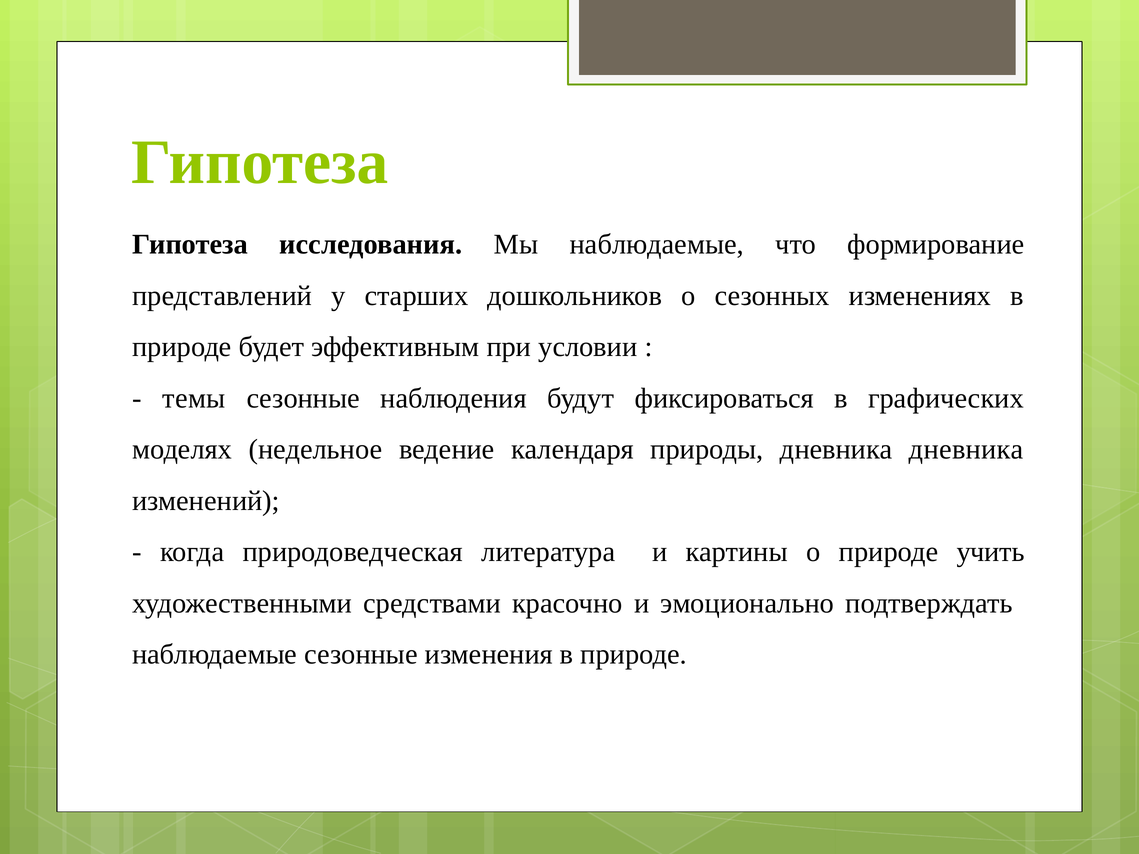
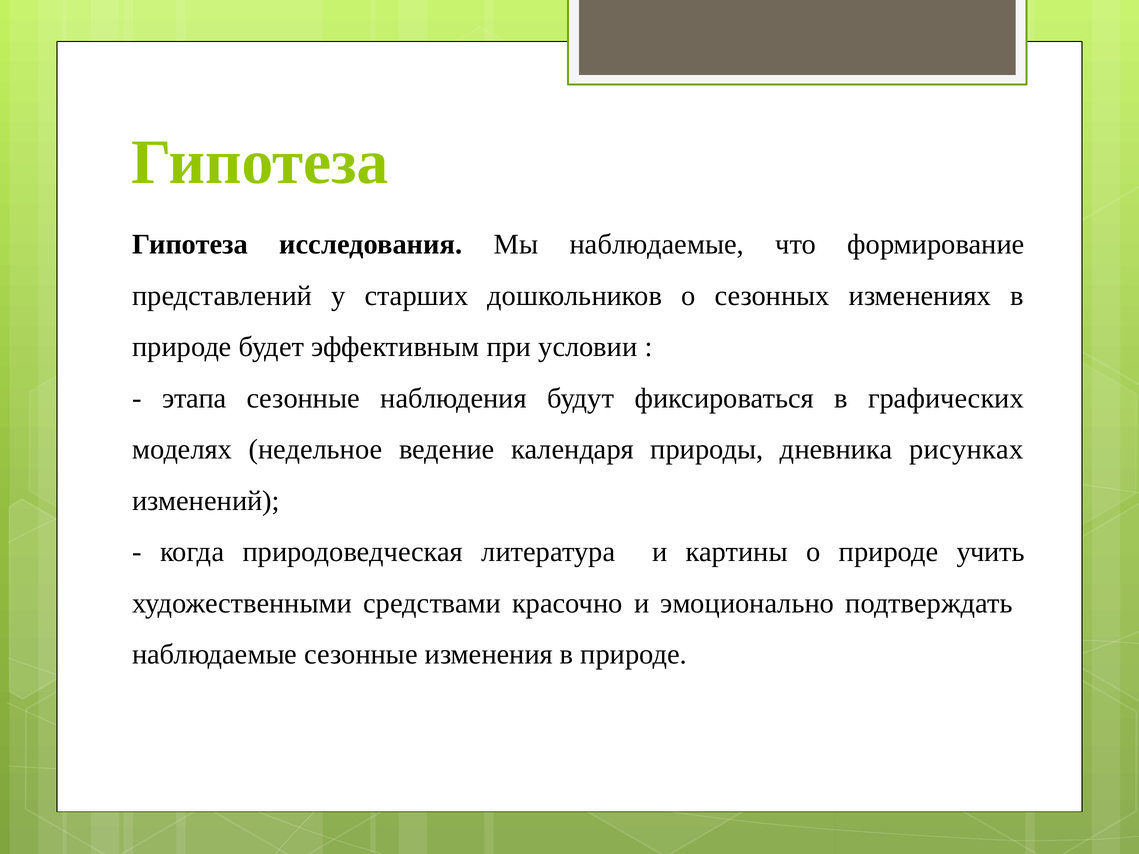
темы: темы -> этапа (194, 398)
дневника дневника: дневника -> рисунках (966, 450)
